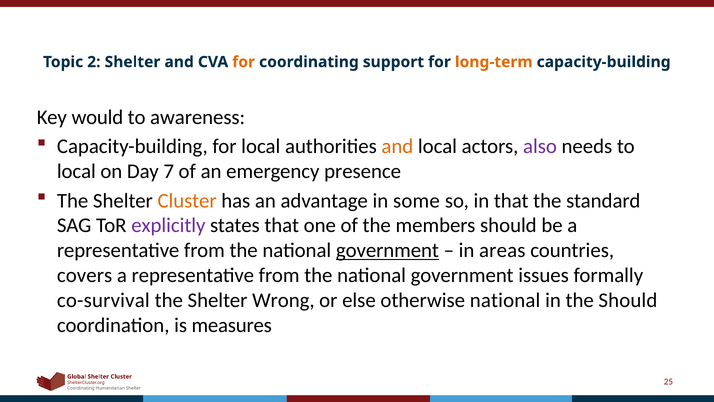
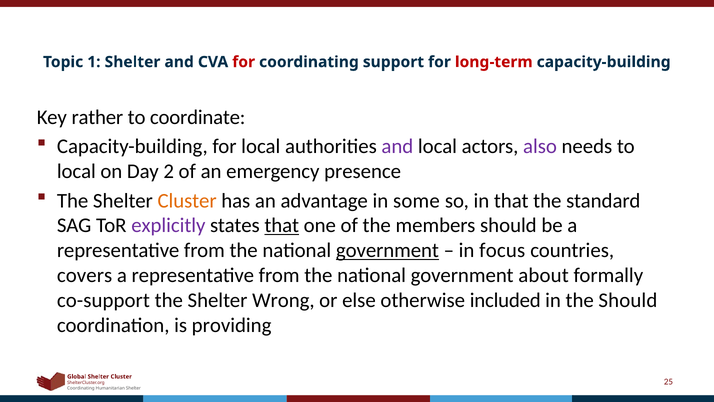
2: 2 -> 1 (94, 62)
for colour: orange -> red (244, 62)
long-term colour: orange -> red (494, 62)
would: would -> rather (97, 117)
awareness: awareness -> coordinate (198, 117)
and colour: orange -> purple (397, 146)
7: 7 -> 2 (169, 171)
that underline: none -> present (282, 225)
areas: areas -> focus (502, 250)
issues: issues -> about (544, 275)
co-survival: co-survival -> co-support (103, 300)
otherwise national: national -> included (505, 300)
measures: measures -> providing (232, 325)
